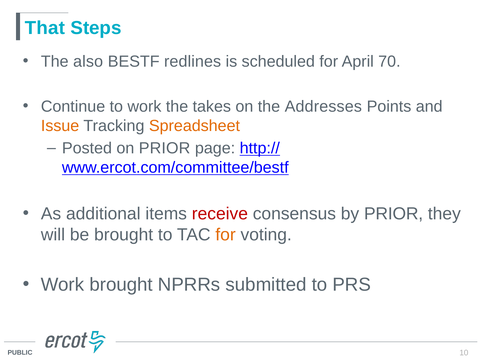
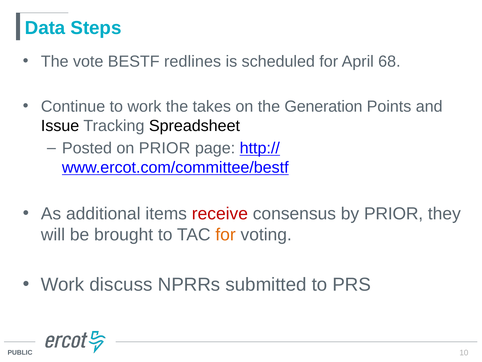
That: That -> Data (45, 28)
also: also -> vote (88, 61)
70: 70 -> 68 (389, 61)
Addresses: Addresses -> Generation (323, 106)
Issue colour: orange -> black (60, 126)
Spreadsheet colour: orange -> black (194, 126)
Work brought: brought -> discuss (121, 284)
